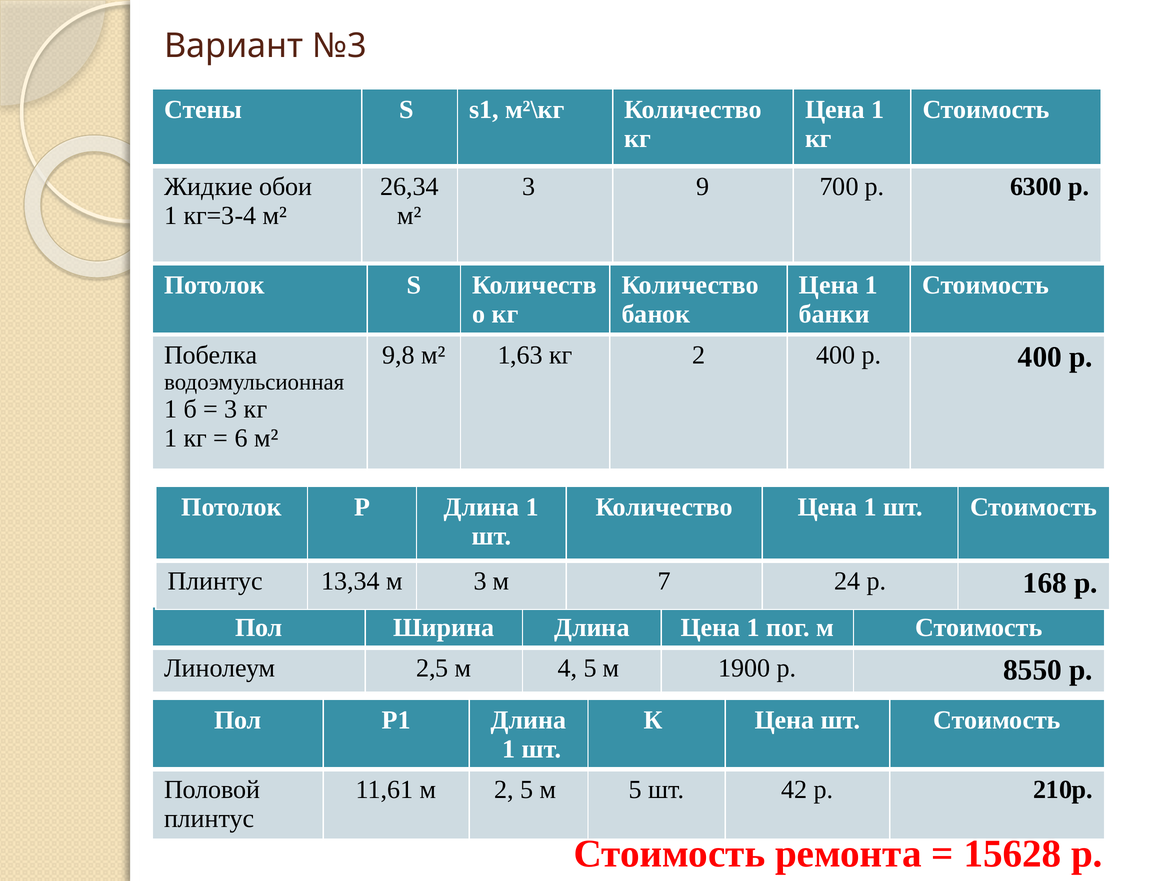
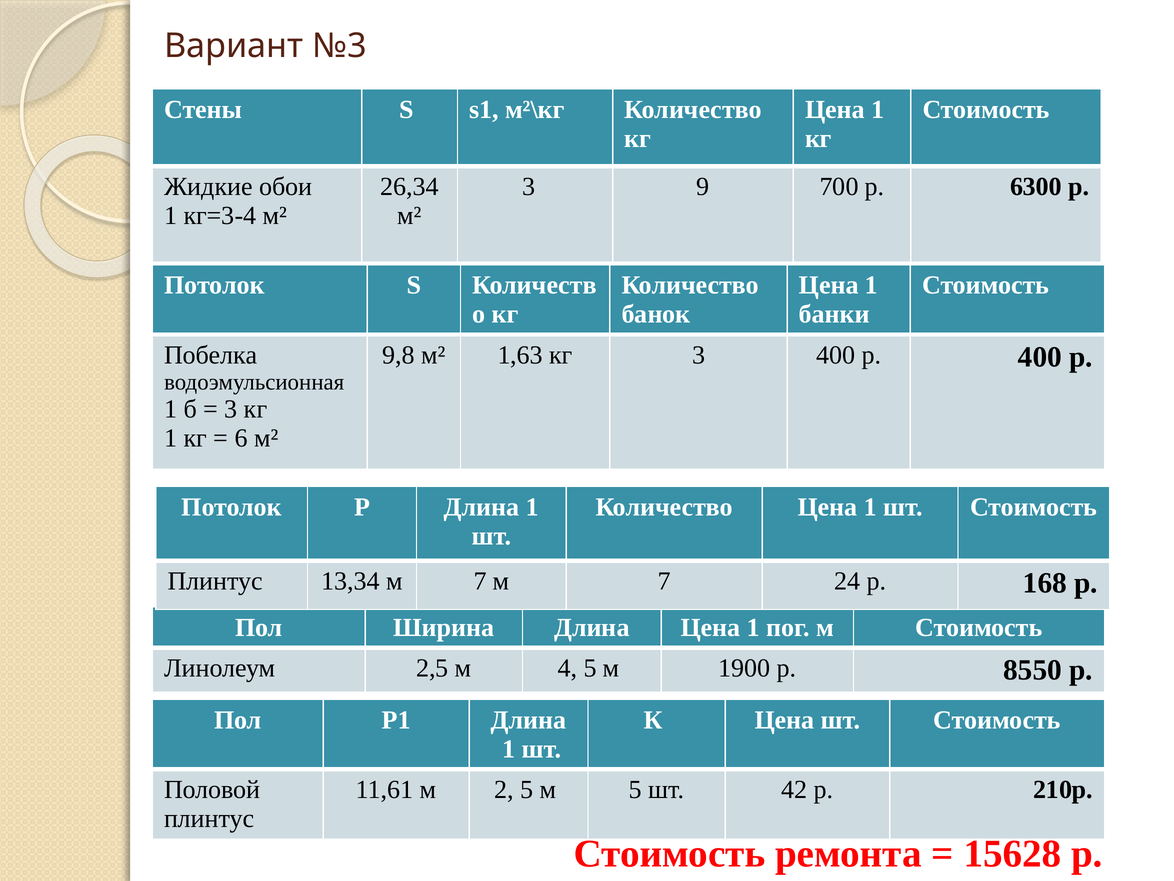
кг 2: 2 -> 3 (699, 355)
13,34 м 3: 3 -> 7 (480, 581)
